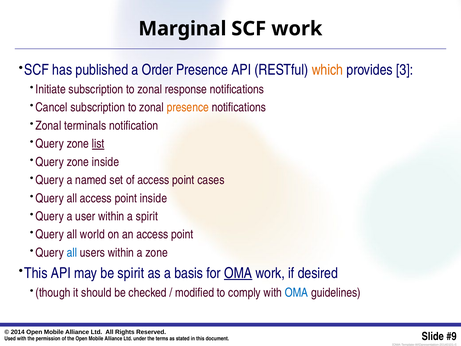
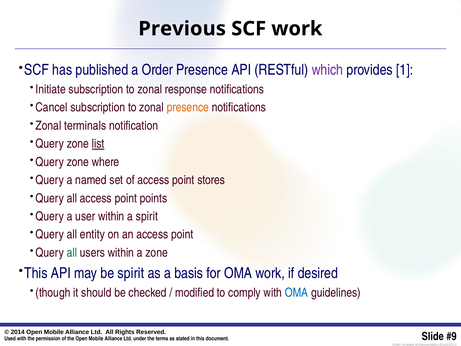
Marginal: Marginal -> Previous (182, 29)
which colour: orange -> purple (327, 70)
3: 3 -> 1 (405, 70)
zone inside: inside -> where (106, 162)
cases: cases -> stores (211, 180)
point inside: inside -> points (153, 198)
world: world -> entity (92, 234)
all colour: blue -> green (72, 252)
OMA underline: present -> none (238, 273)
